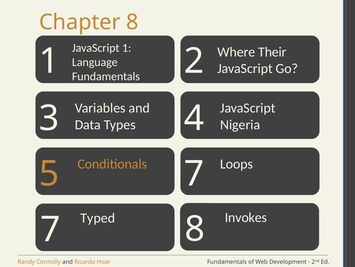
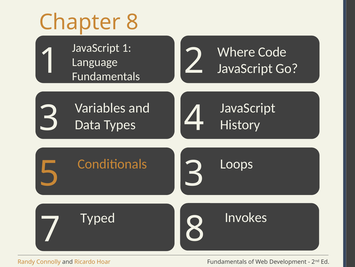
Their: Their -> Code (272, 52)
Nigeria: Nigeria -> History (240, 124)
5 7: 7 -> 3 (194, 173)
